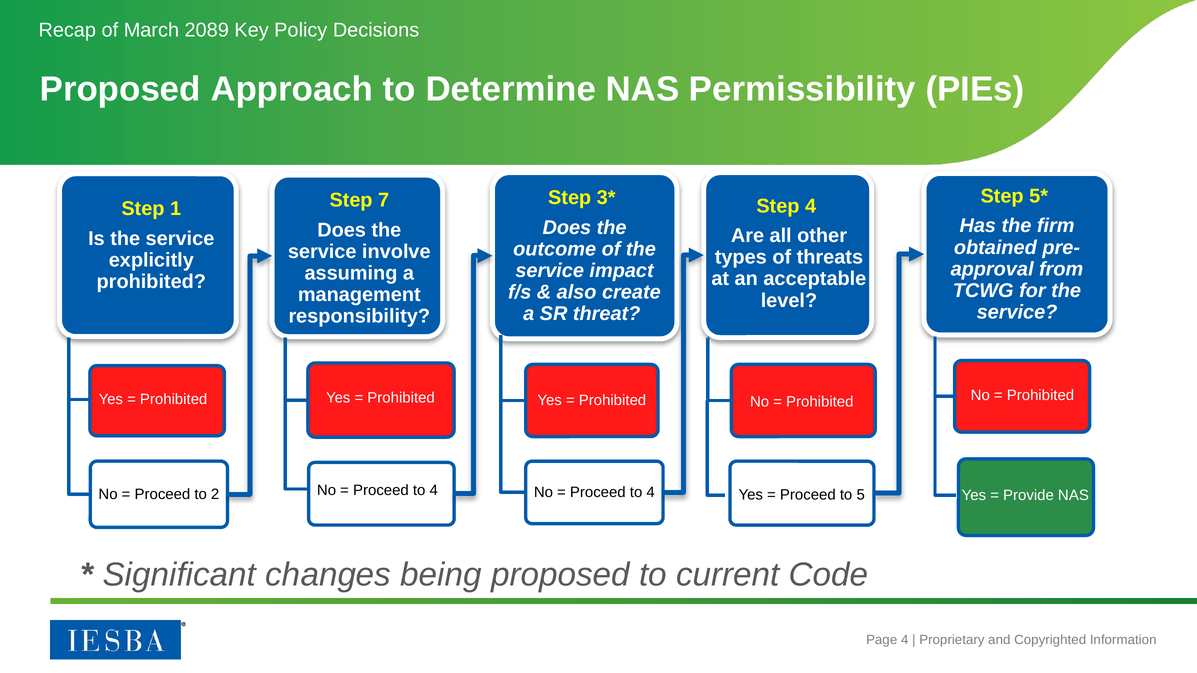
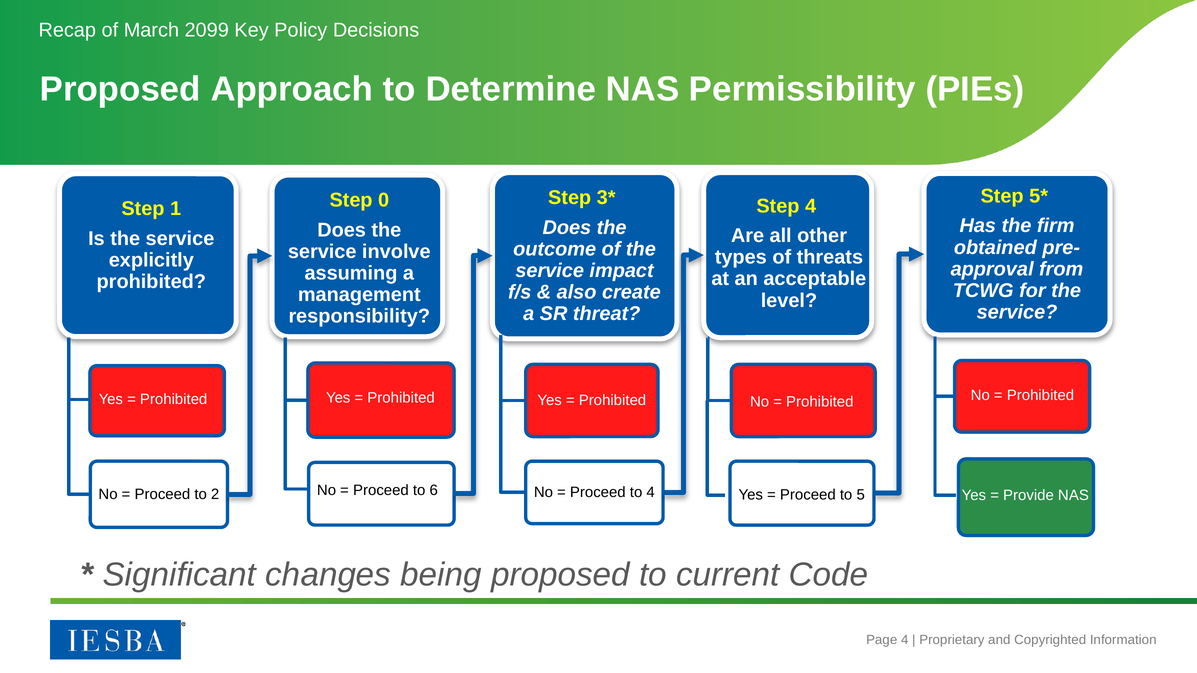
2089: 2089 -> 2099 (207, 30)
7: 7 -> 0 (384, 200)
4: 4 -> 6 (434, 490)
